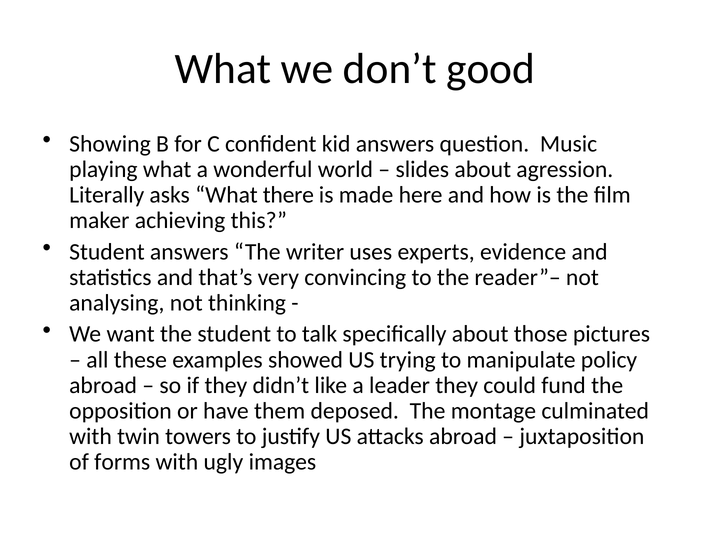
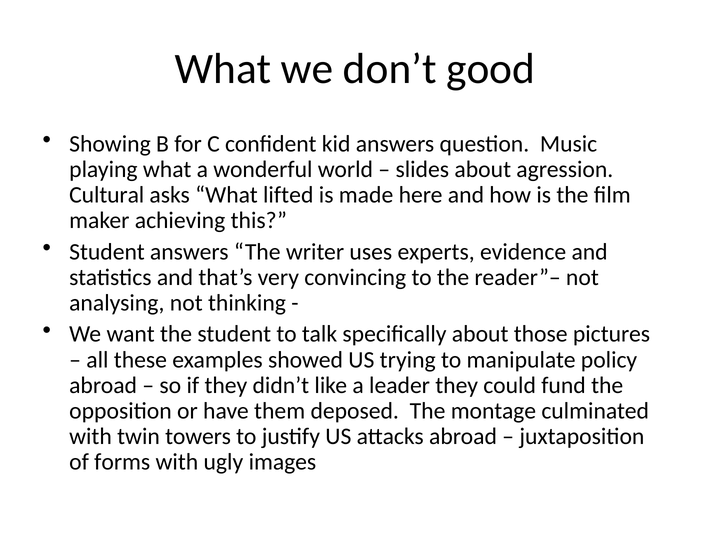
Literally: Literally -> Cultural (107, 195)
there: there -> lifted (288, 195)
